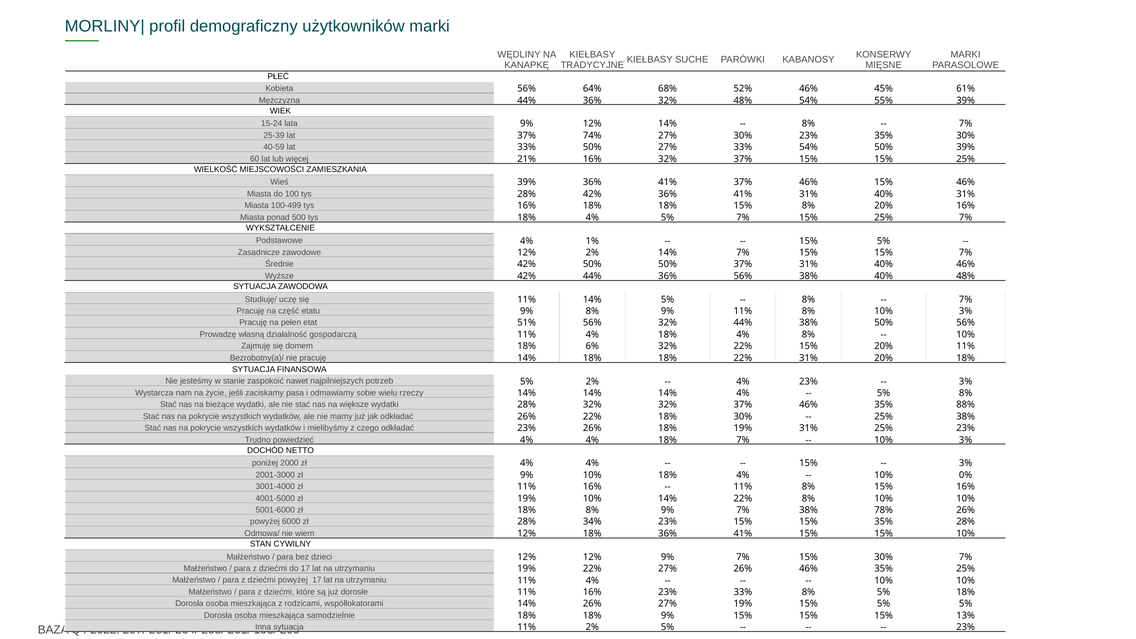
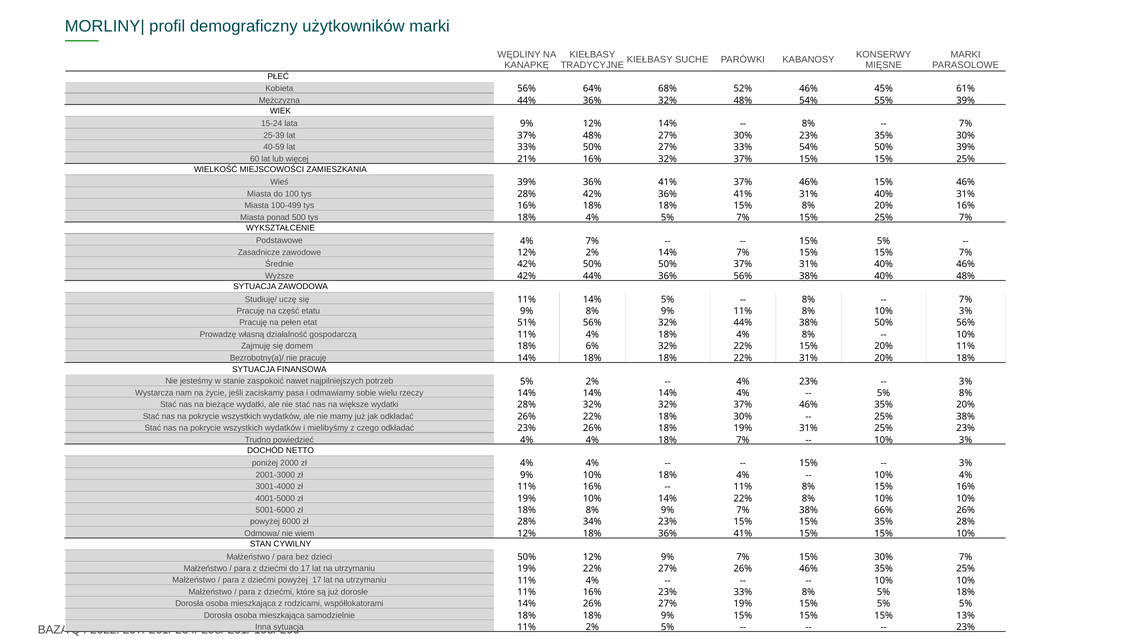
37% 74%: 74% -> 48% (592, 136)
4% 1%: 1% -> 7% (592, 241)
35% 88%: 88% -> 20% (966, 405)
10% 0%: 0% -> 4% (966, 475)
78%: 78% -> 66% (884, 510)
dzieci 12%: 12% -> 50% (527, 557)
